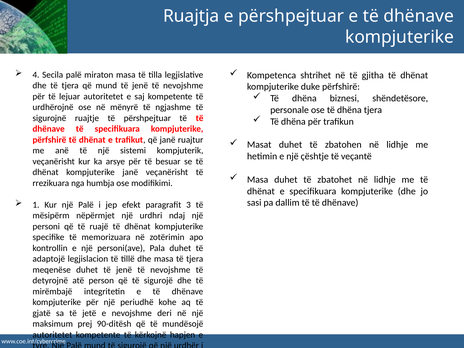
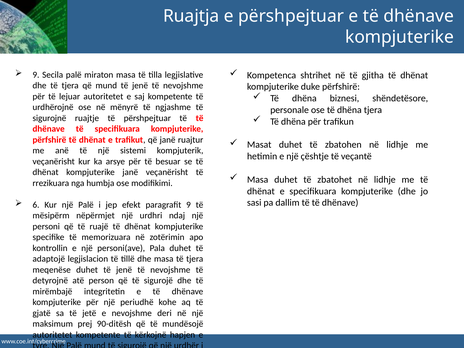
4: 4 -> 9 (36, 75)
1: 1 -> 6 (36, 205)
paragrafit 3: 3 -> 9 (189, 205)
